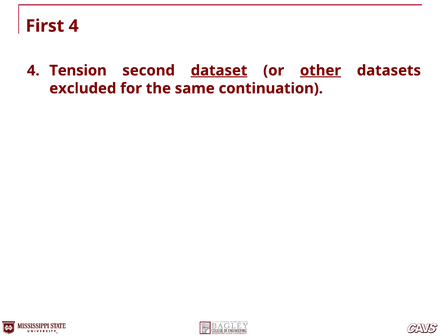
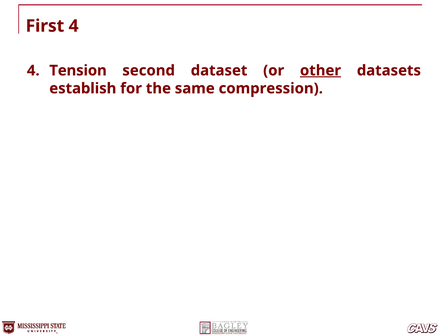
dataset underline: present -> none (219, 71)
excluded: excluded -> establish (83, 88)
continuation: continuation -> compression (271, 88)
